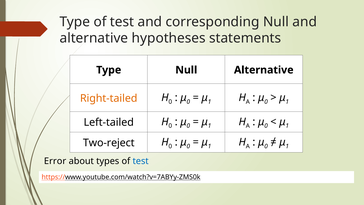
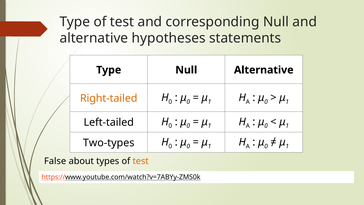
Two-reject: Two-reject -> Two-types (109, 143)
Error: Error -> False (55, 161)
test colour: blue -> orange (141, 161)
